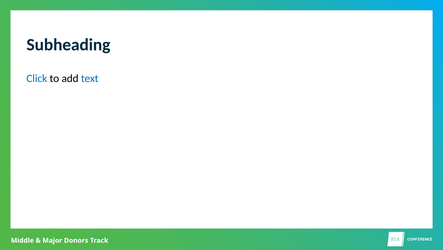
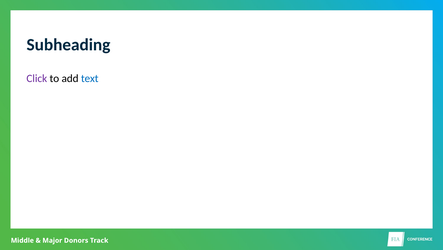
Click colour: blue -> purple (37, 78)
